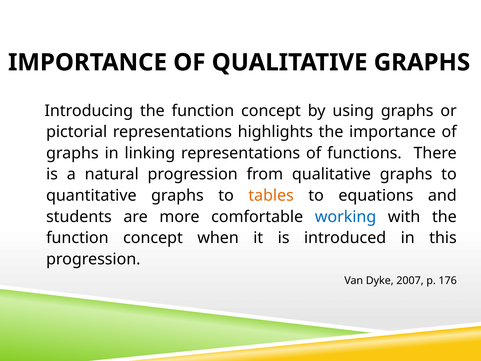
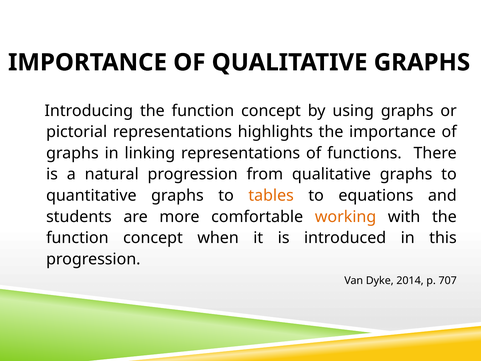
working colour: blue -> orange (346, 217)
2007: 2007 -> 2014 (410, 280)
176: 176 -> 707 (448, 280)
